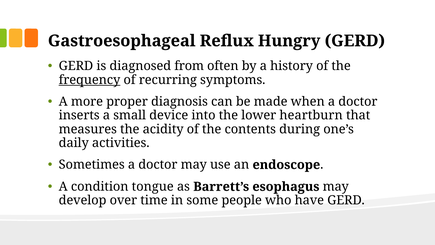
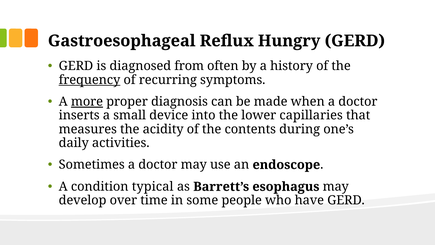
more underline: none -> present (87, 102)
heartburn: heartburn -> capillaries (311, 115)
tongue: tongue -> typical (153, 186)
